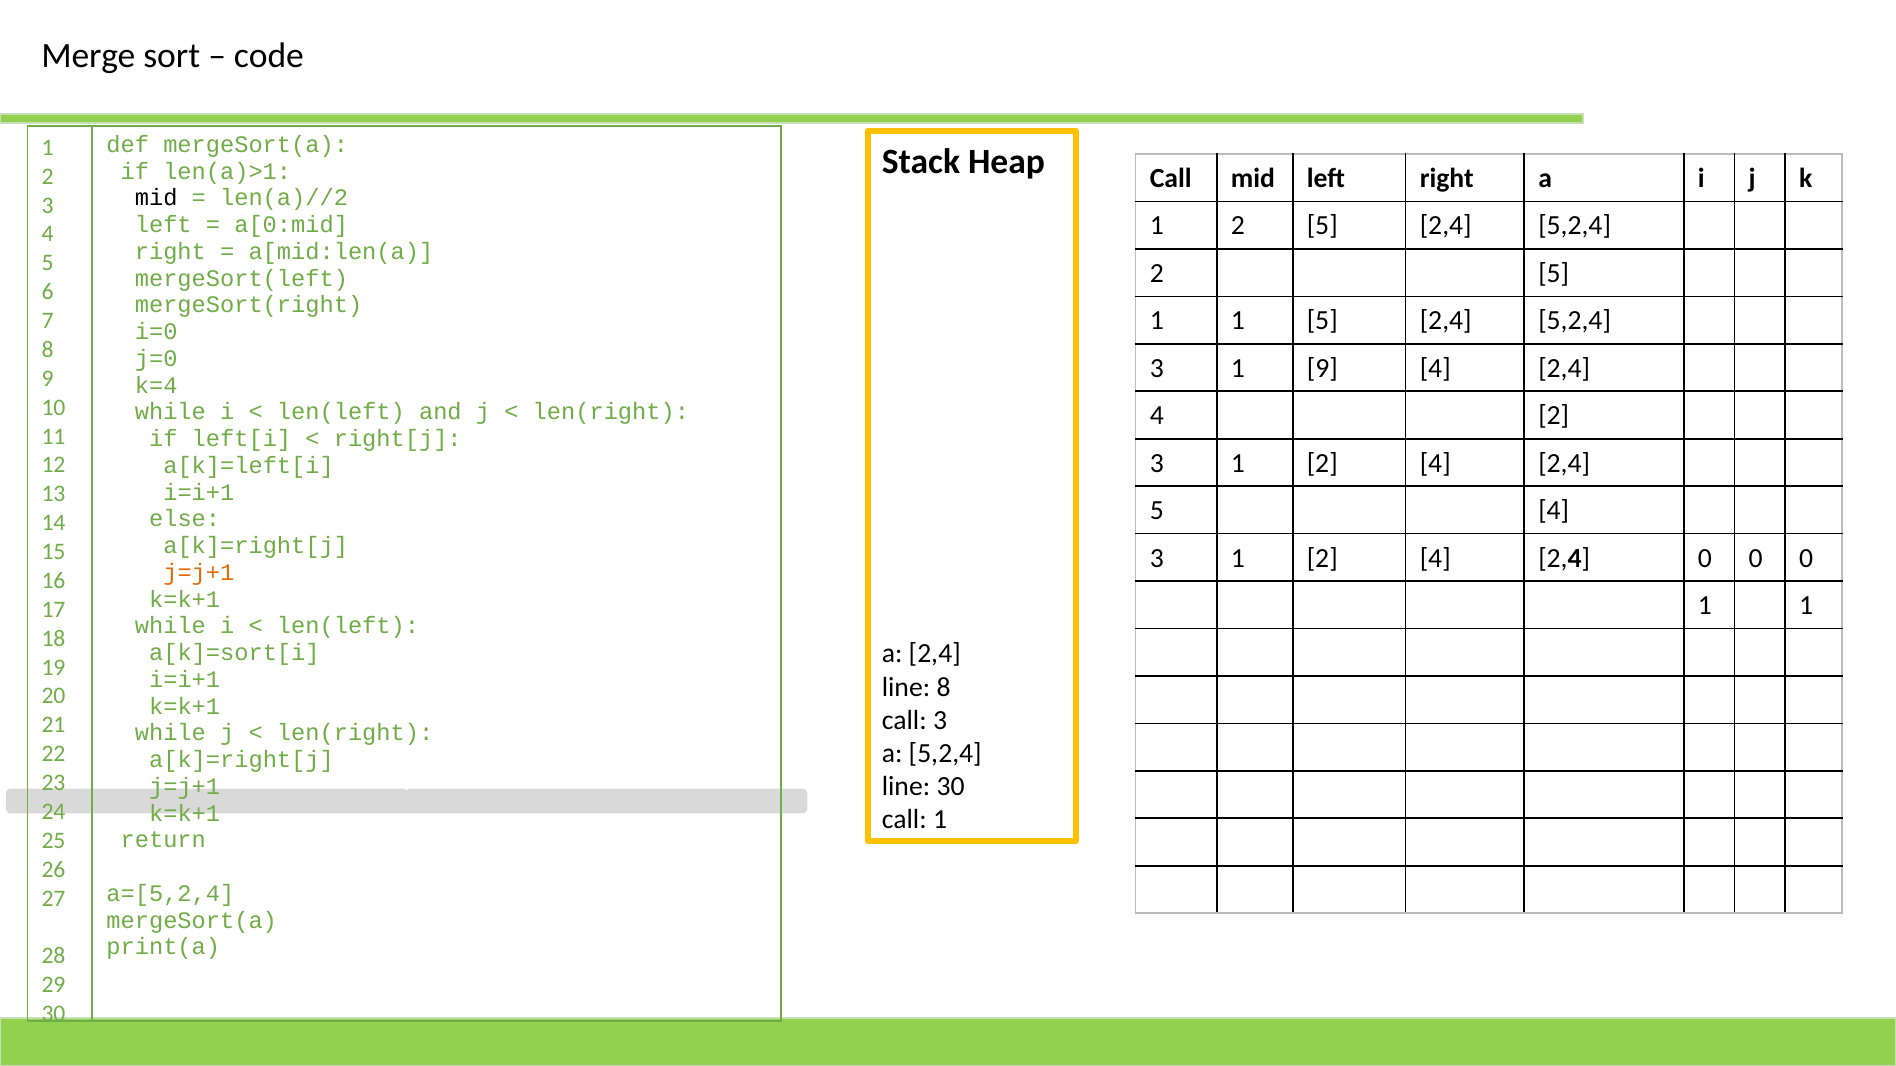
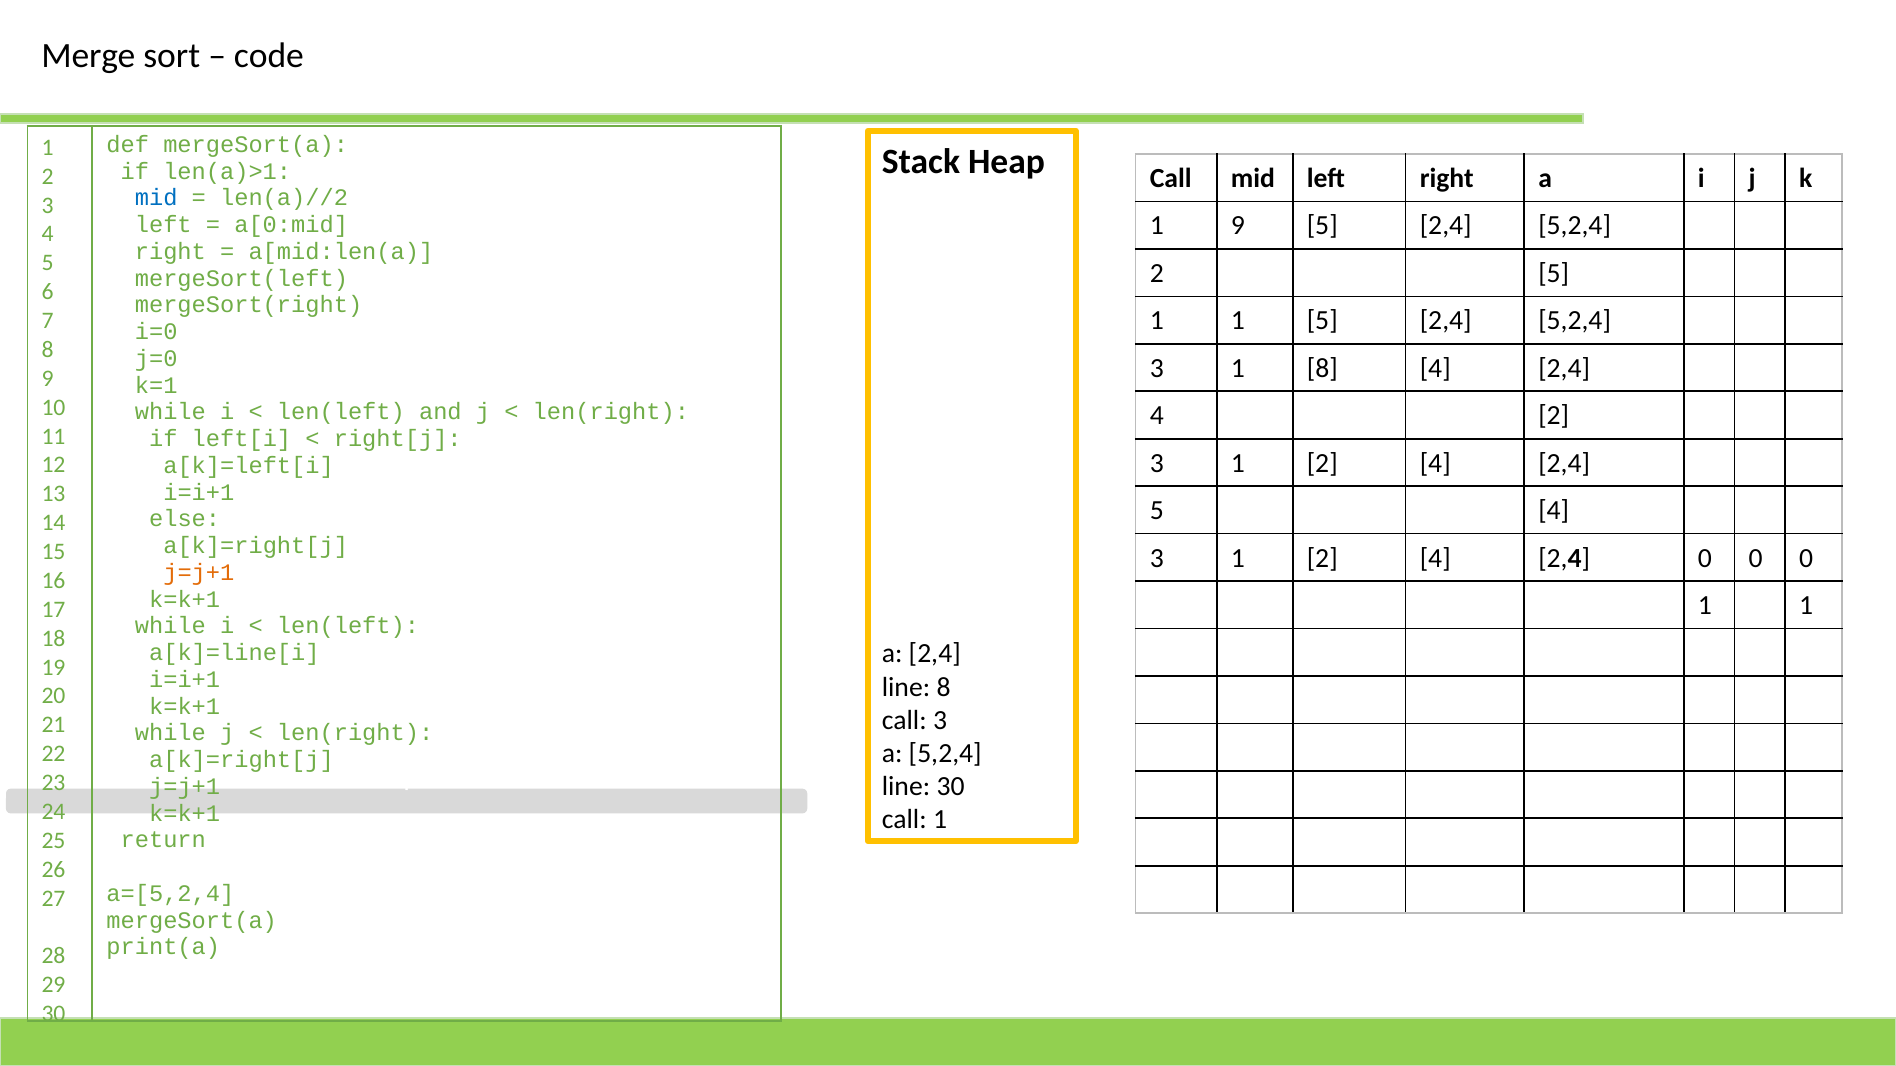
mid colour: black -> blue (156, 198)
2: 2 -> 9 (1238, 226)
1 9: 9 -> 8 (1322, 368)
k=4: k=4 -> k=1 (156, 386)
a[k]=sort[i: a[k]=sort[i -> a[k]=line[i (234, 653)
